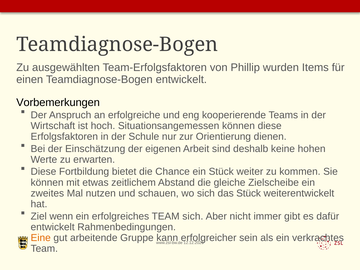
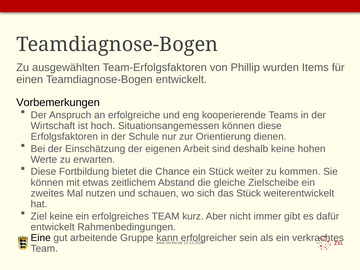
Ziel wenn: wenn -> keine (61, 216)
TEAM sich: sich -> kurz (193, 216)
Eine colour: orange -> black (41, 238)
